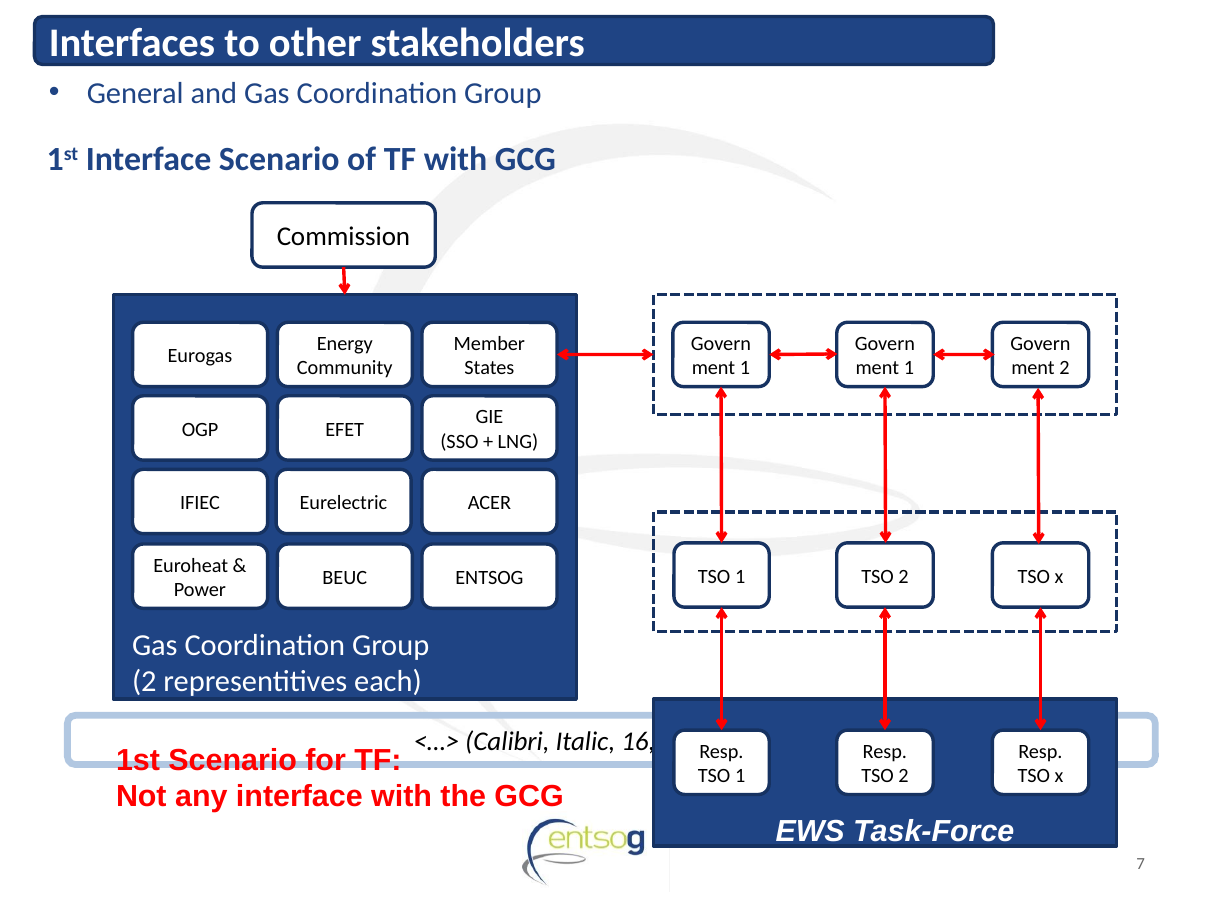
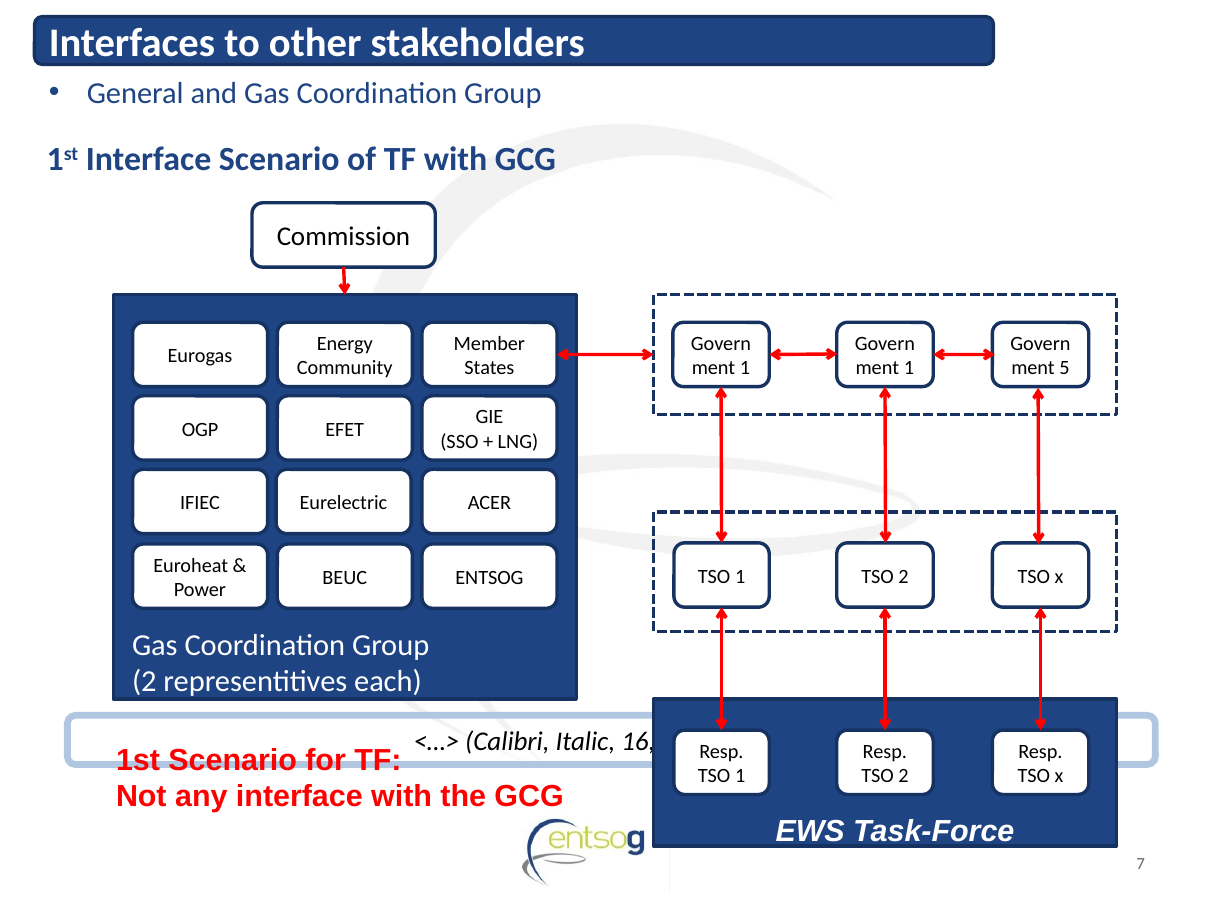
2: 2 -> 5 (1064, 368)
